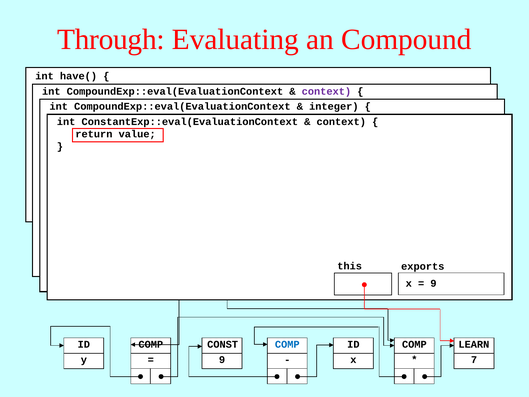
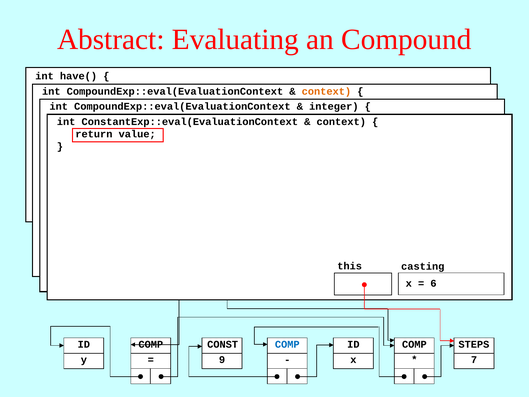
Through: Through -> Abstract (111, 40)
context colour: purple -> orange (326, 91)
exports: exports -> casting (423, 266)
9: 9 -> 6 (433, 283)
LEARN: LEARN -> STEPS (474, 344)
